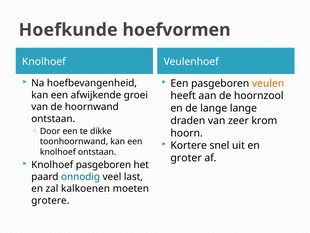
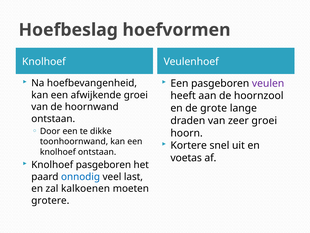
Hoefkunde: Hoefkunde -> Hoefbeslag (68, 30)
veulen colour: orange -> purple (268, 83)
de lange: lange -> grote (214, 108)
zeer krom: krom -> groei (264, 120)
groter: groter -> voetas (186, 158)
